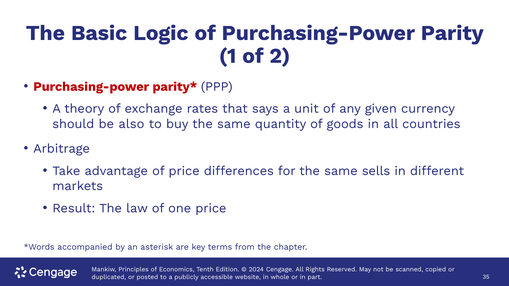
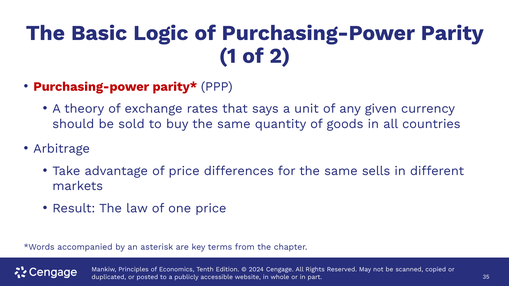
also: also -> sold (131, 124)
